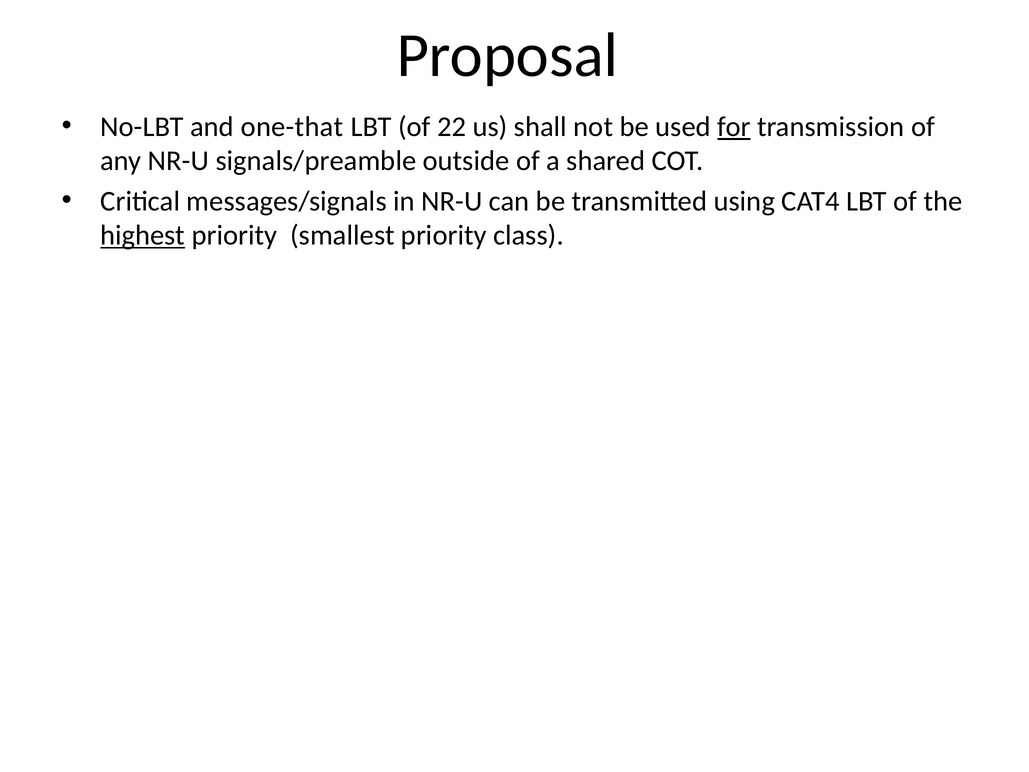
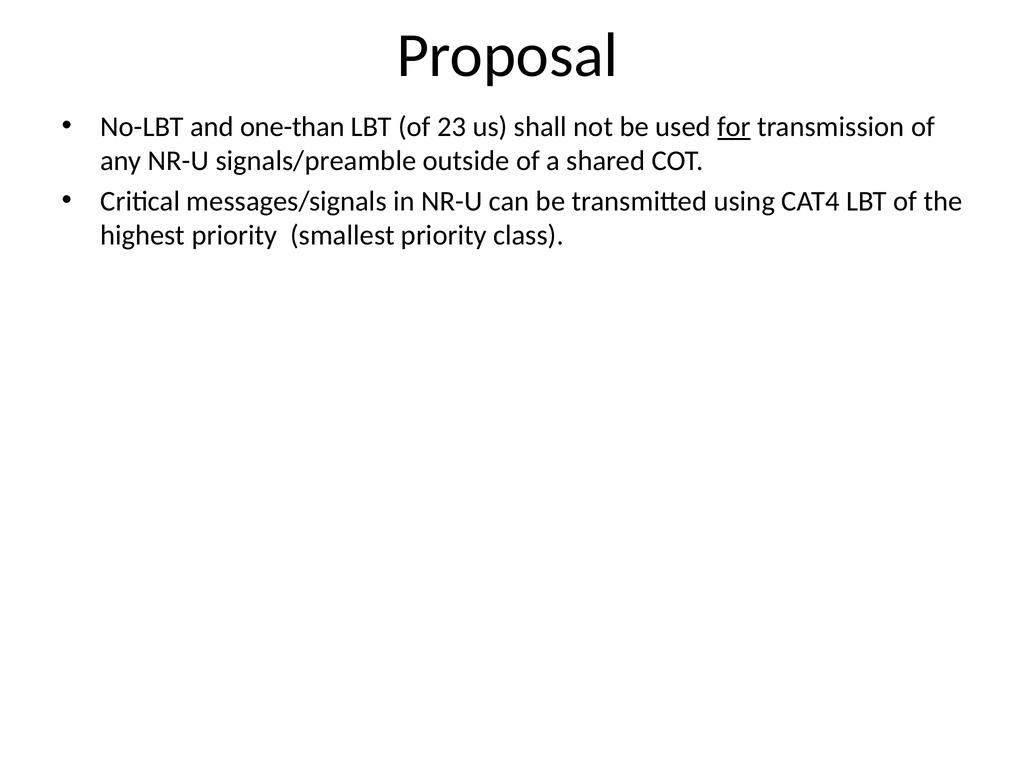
one-that: one-that -> one-than (292, 127)
22: 22 -> 23 (452, 127)
highest underline: present -> none (143, 235)
